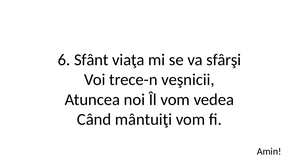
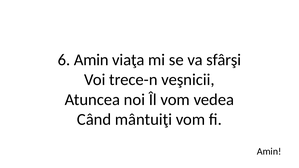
6 Sfânt: Sfânt -> Amin (91, 60)
